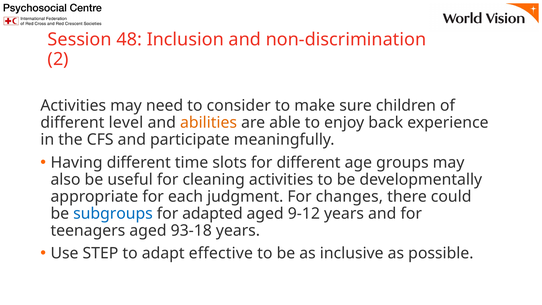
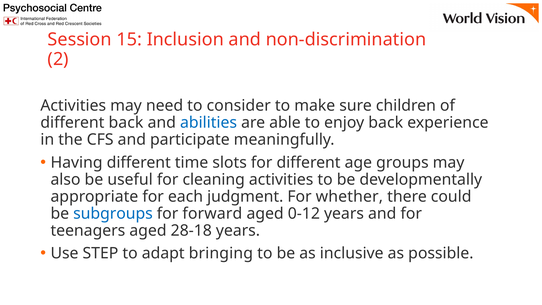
48: 48 -> 15 (129, 40)
different level: level -> back (126, 123)
abilities colour: orange -> blue (209, 123)
changes: changes -> whether (349, 196)
adapted: adapted -> forward (212, 214)
9-12: 9-12 -> 0-12 (304, 214)
93-18: 93-18 -> 28-18 (191, 231)
effective: effective -> bringing (221, 253)
